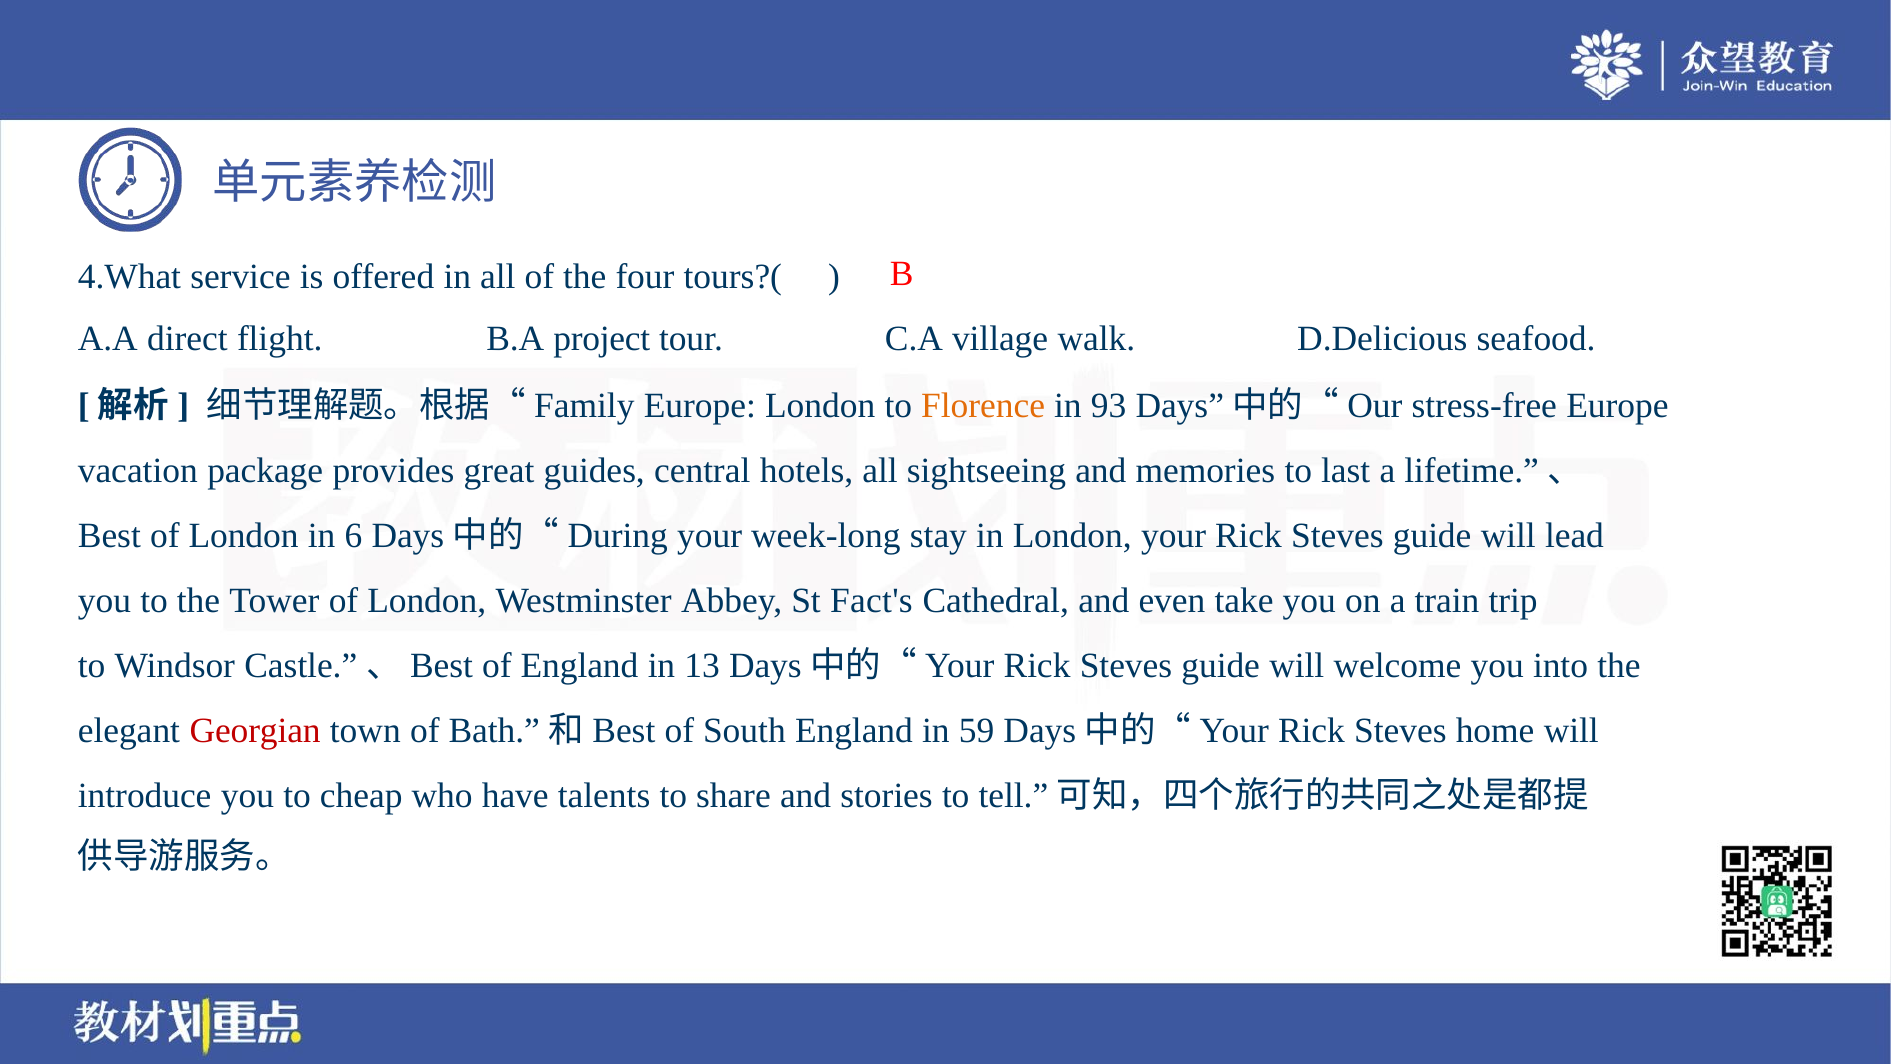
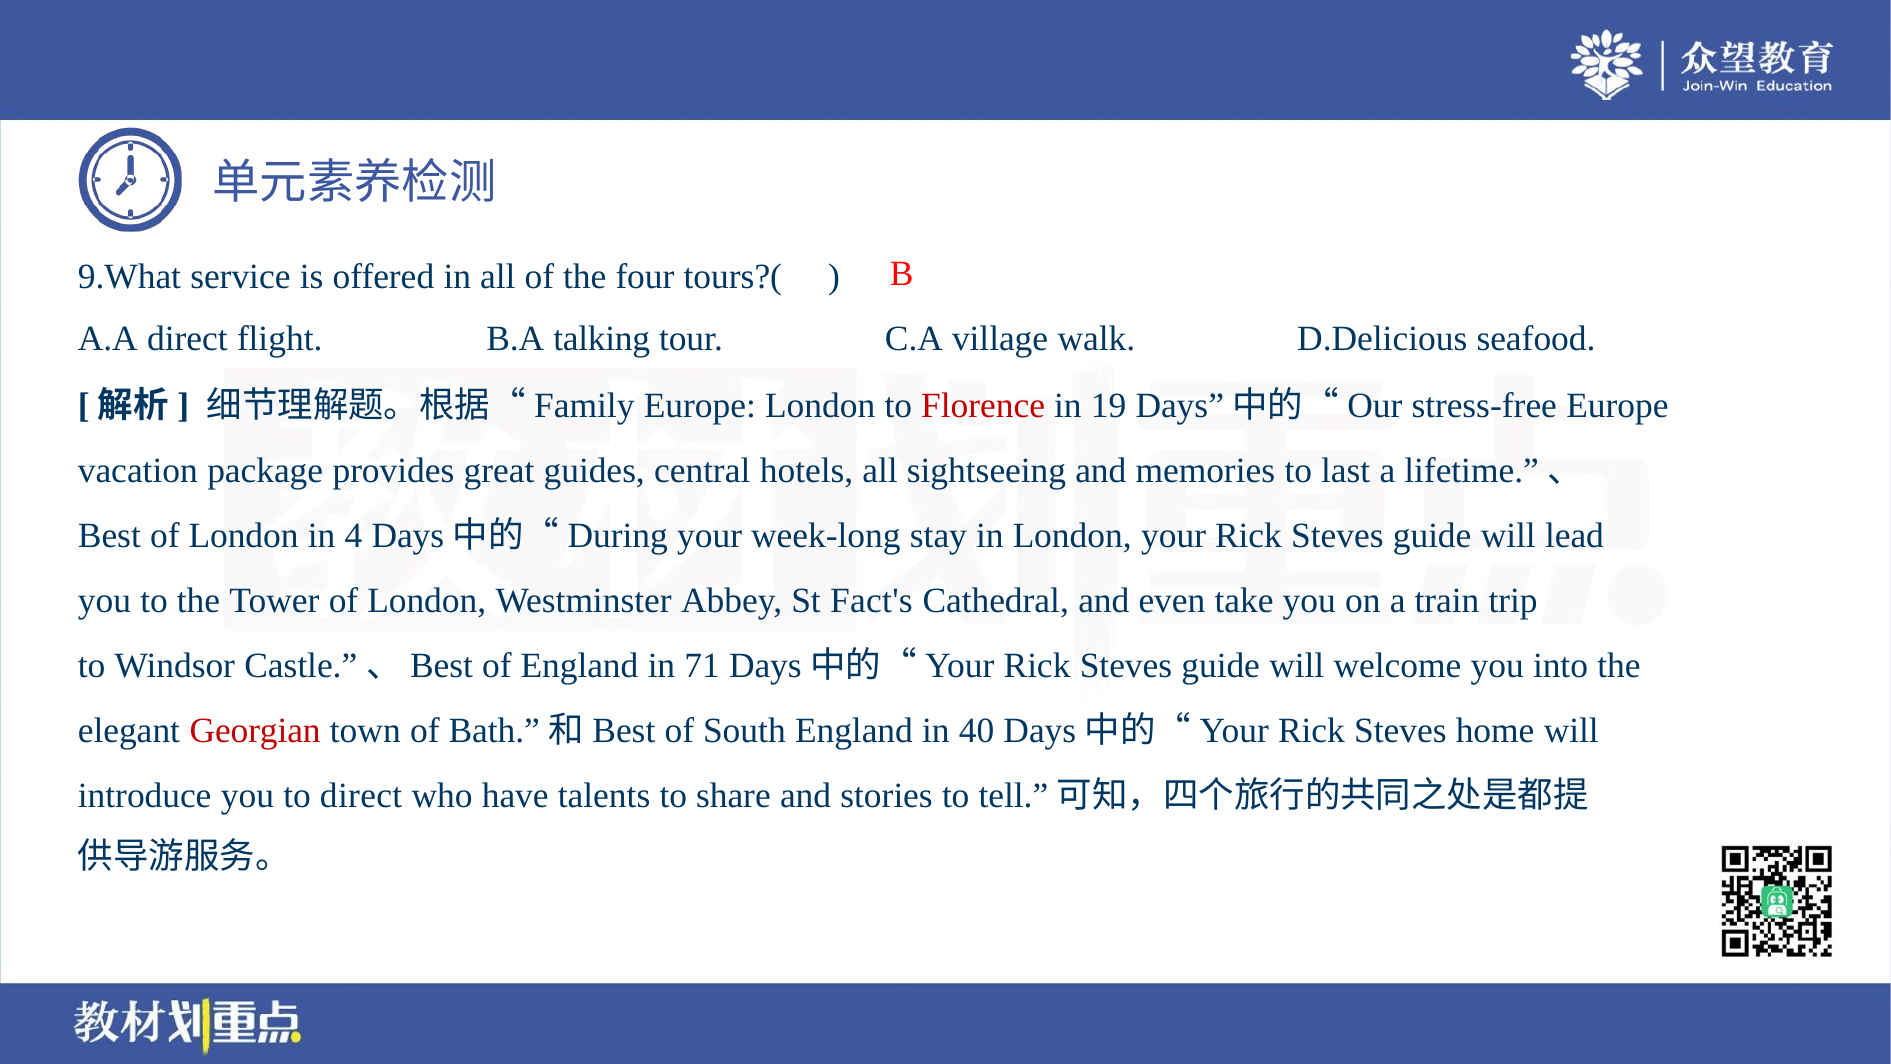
4.What: 4.What -> 9.What (130, 276)
project: project -> talking (602, 338)
Florence colour: orange -> red (983, 406)
93: 93 -> 19 (1109, 406)
6: 6 -> 4 (353, 536)
13: 13 -> 71 (702, 666)
59: 59 -> 40 (977, 731)
to cheap: cheap -> direct (361, 796)
